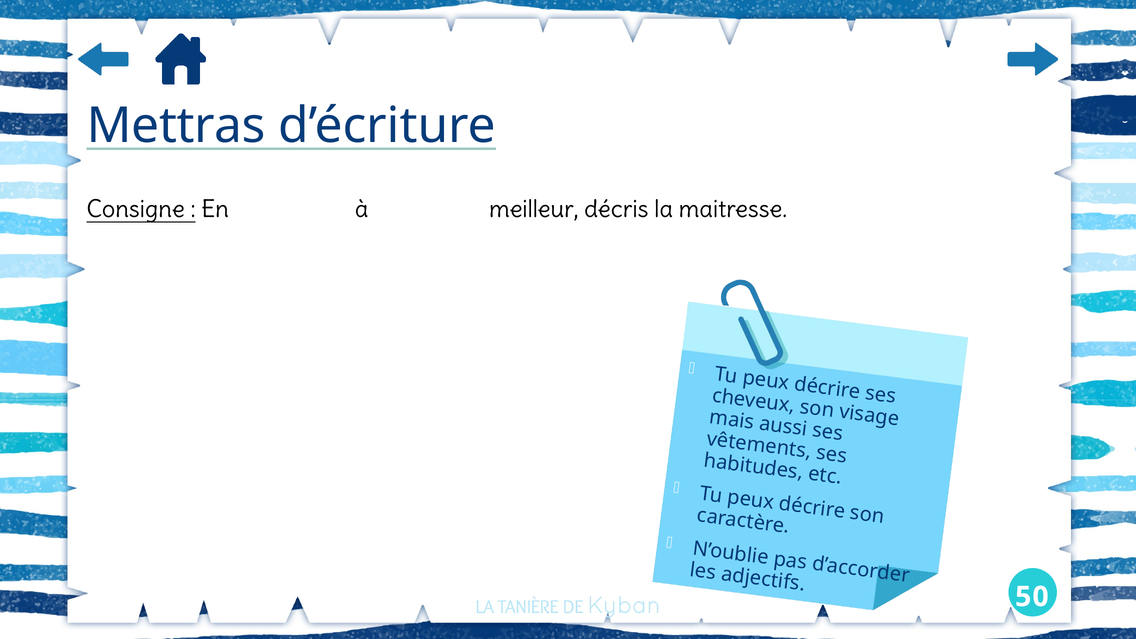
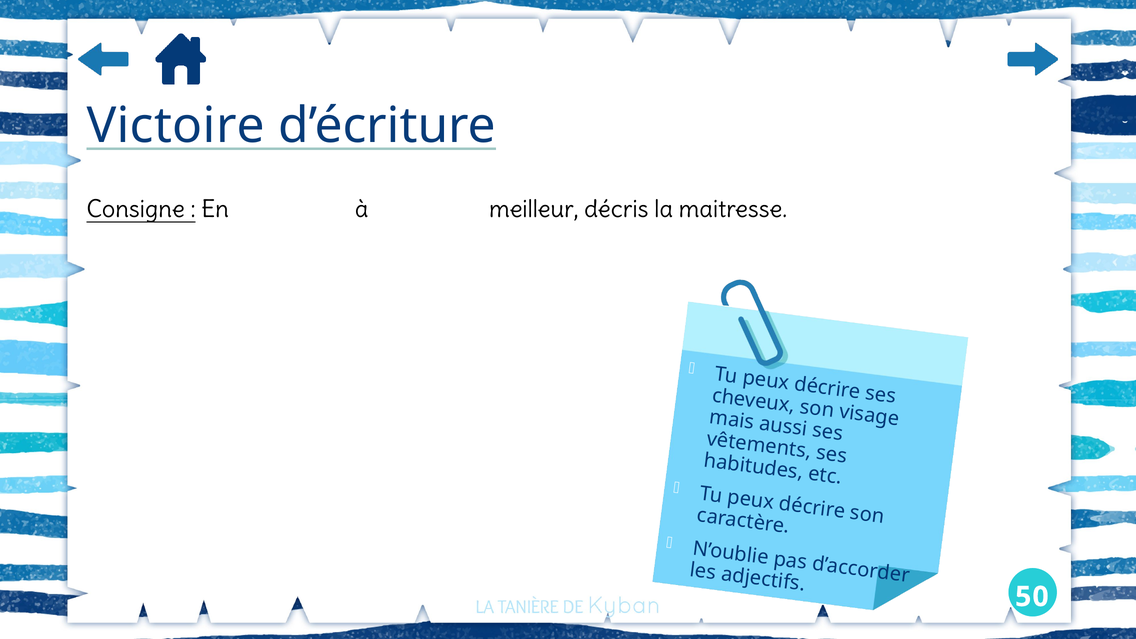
Mettras: Mettras -> Victoire (176, 126)
